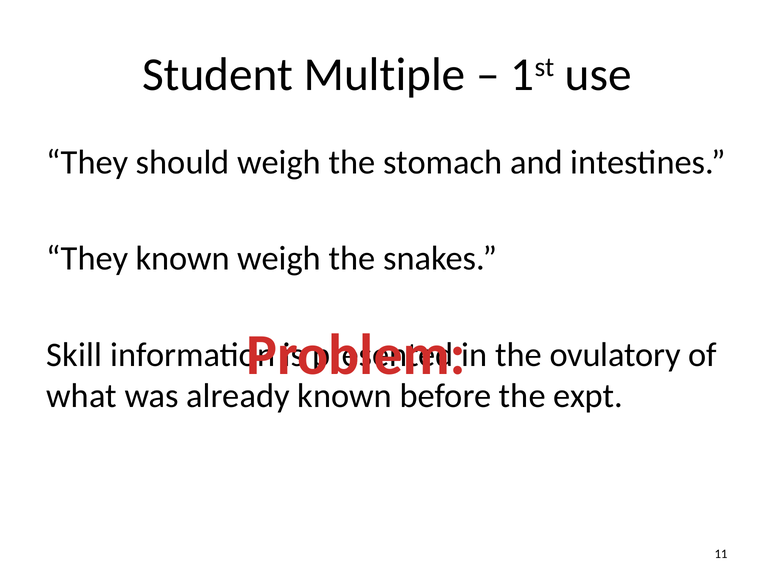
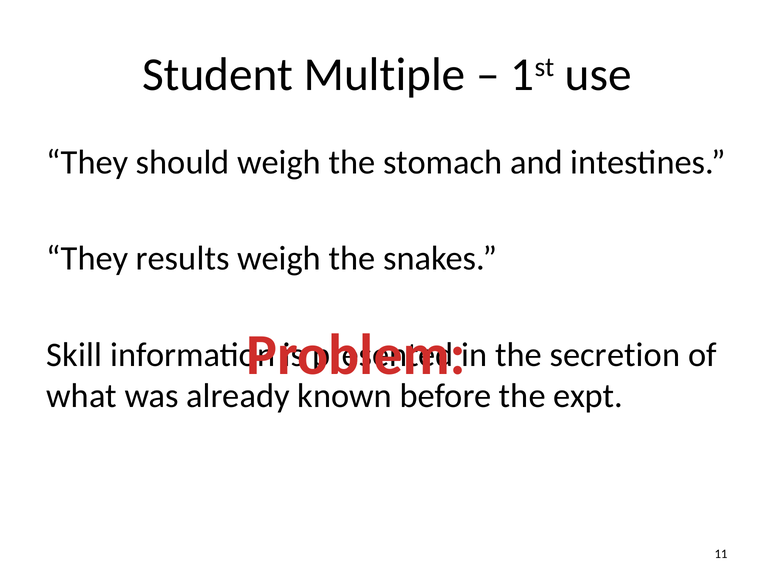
They known: known -> results (183, 259)
ovulatory: ovulatory -> secretion (615, 355)
